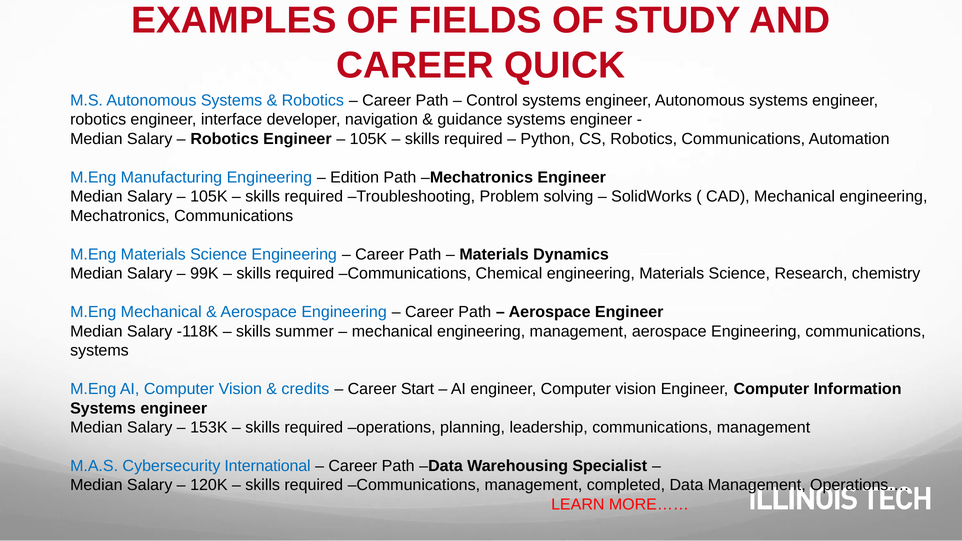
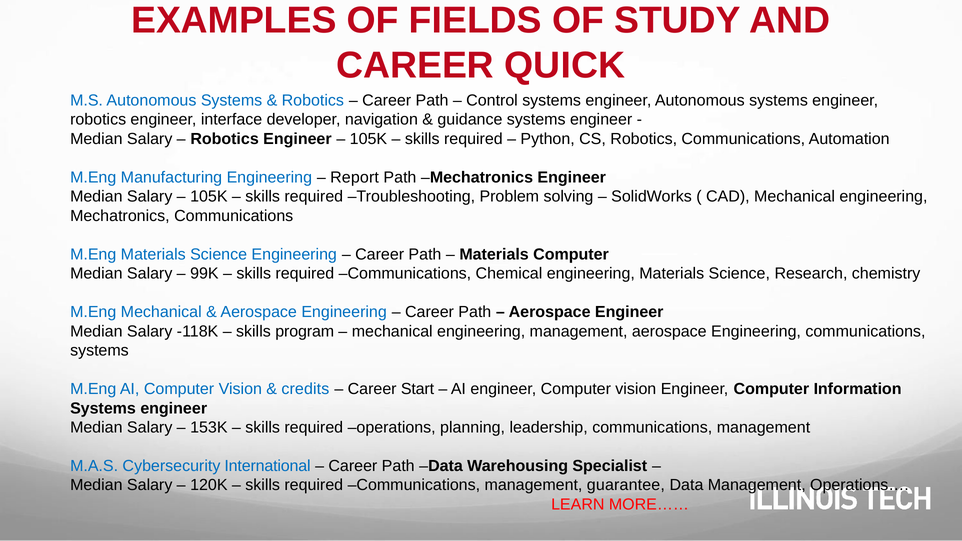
Edition: Edition -> Report (355, 177)
Materials Dynamics: Dynamics -> Computer (571, 254)
summer: summer -> program (305, 331)
completed: completed -> guarantee (626, 485)
